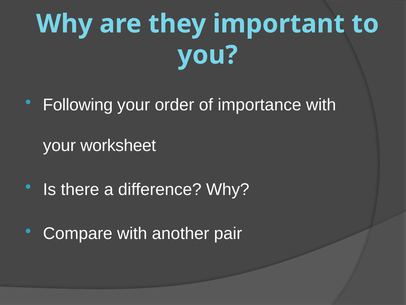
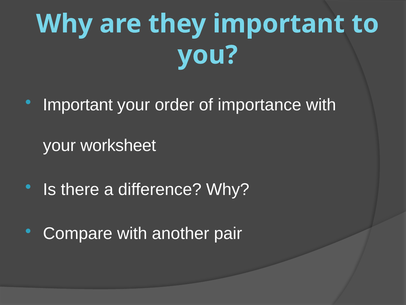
Following: Following -> Important (78, 105)
